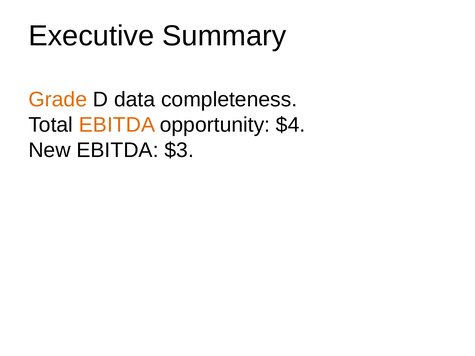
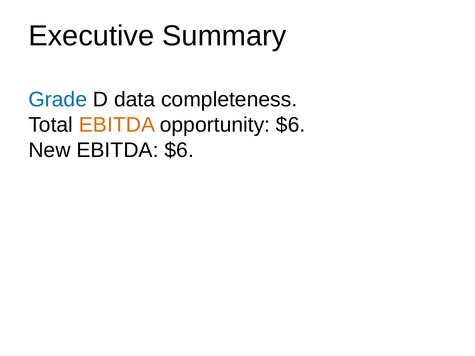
Grade colour: orange -> blue (58, 100)
opportunity $4: $4 -> $6 (291, 125)
EBITDA $3: $3 -> $6 (179, 150)
